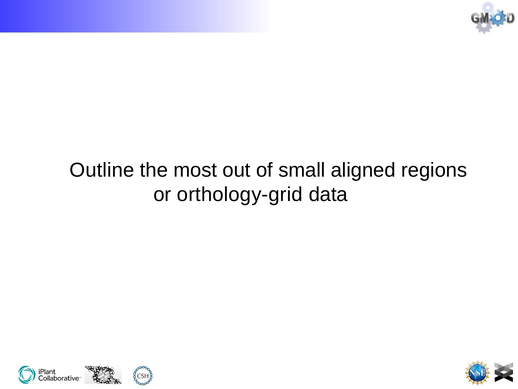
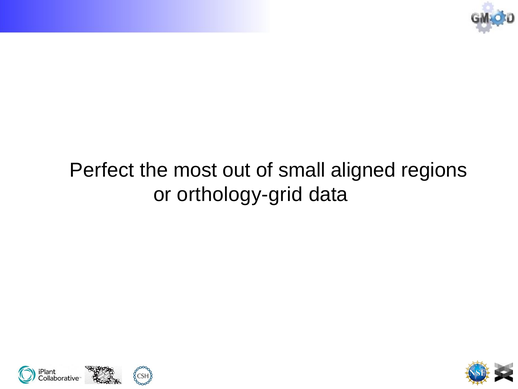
Outline: Outline -> Perfect (102, 170)
